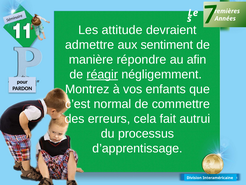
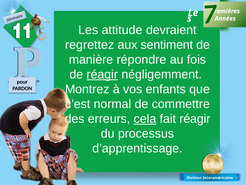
admettre: admettre -> regrettez (90, 45)
afin: afin -> fois (197, 60)
cela underline: none -> present (145, 119)
fait autrui: autrui -> réagir (195, 119)
